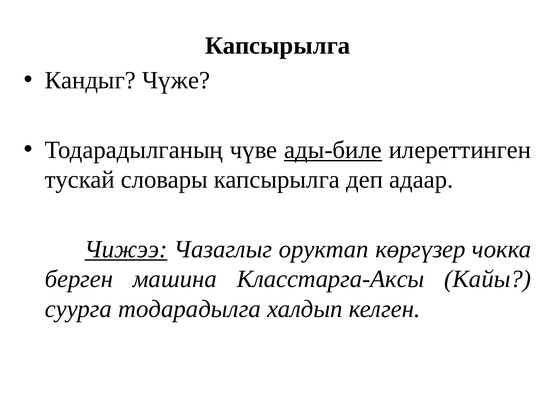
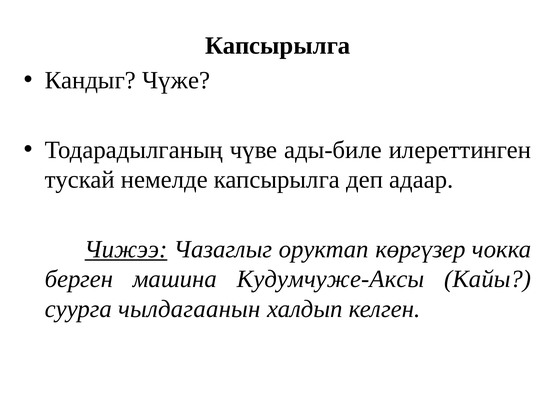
ады-биле underline: present -> none (333, 150)
словары: словары -> немелде (164, 180)
Класстарга-Аксы: Класстарга-Аксы -> Кудумчуже-Аксы (331, 279)
тодарадылга: тодарадылга -> чылдагаанын (189, 309)
